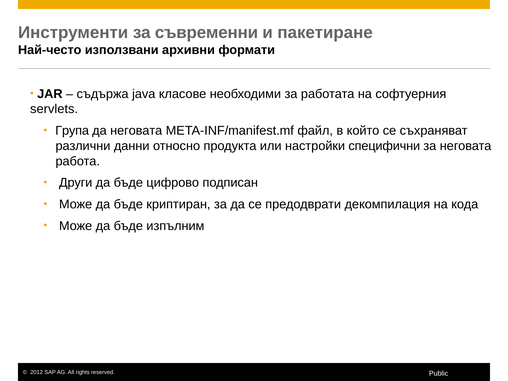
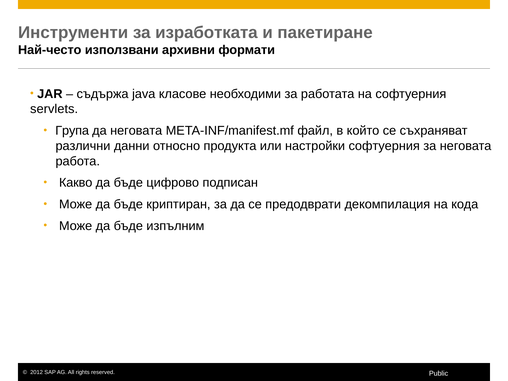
съвременни: съвременни -> изработката (206, 33)
настройки специфични: специфични -> софтуерния (384, 146)
Други: Други -> Какво (76, 183)
